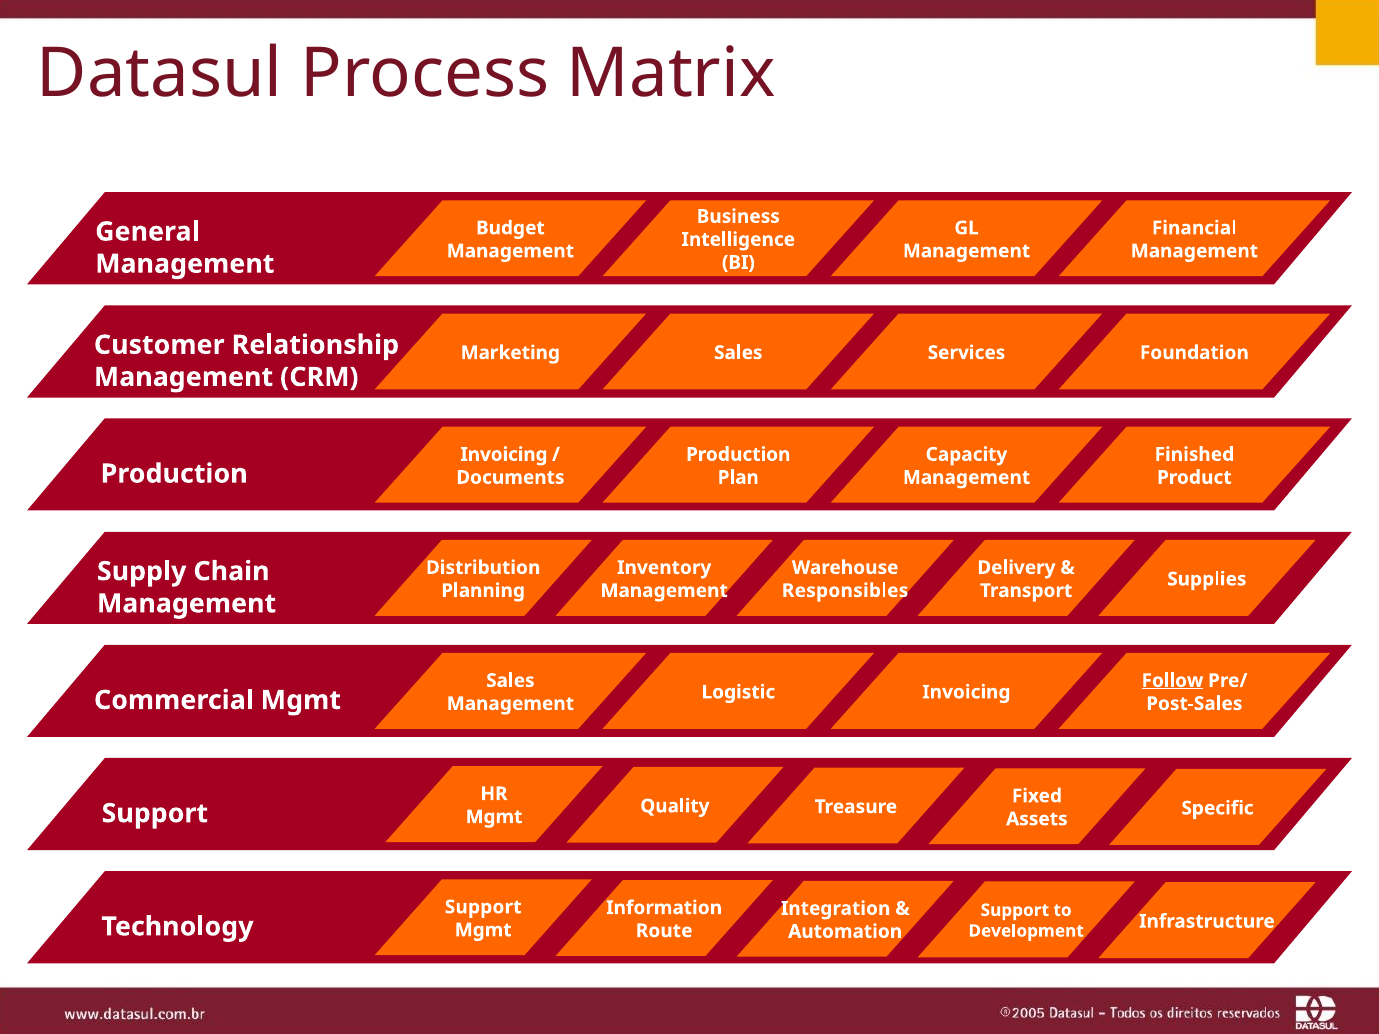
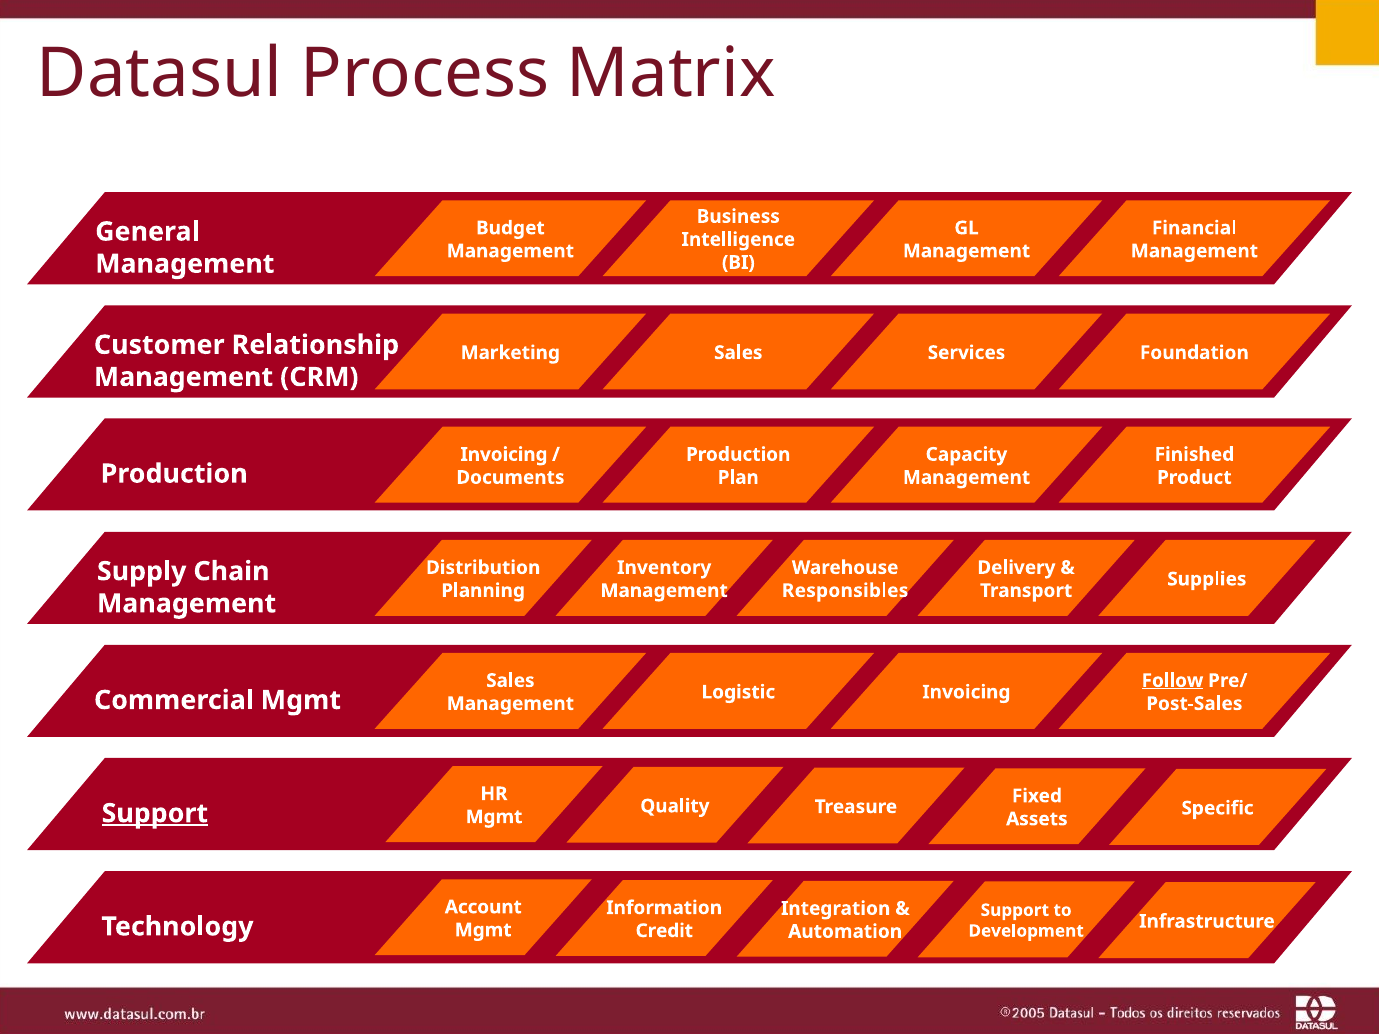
Support underline: none -> present (155, 814)
Support: Support -> Account (483, 907)
Route: Route -> Credit (664, 931)
